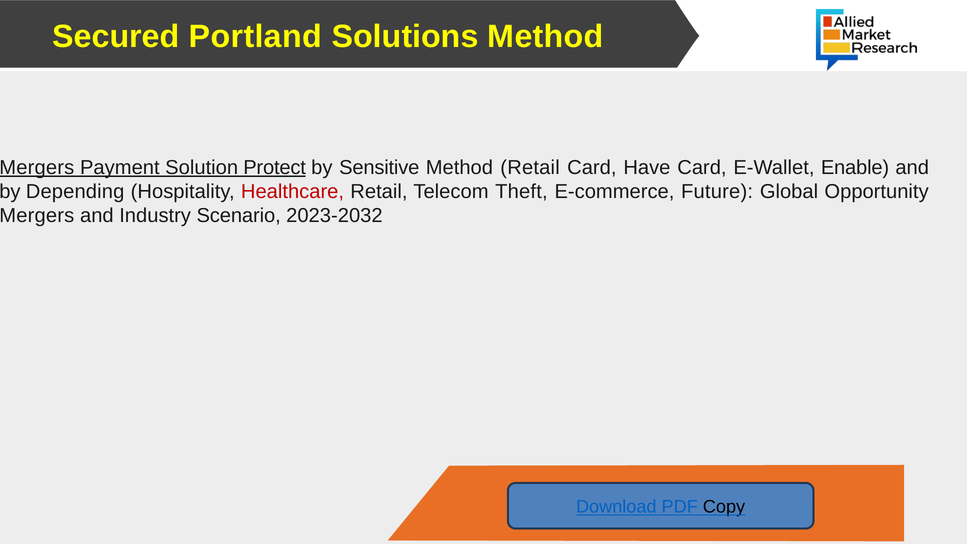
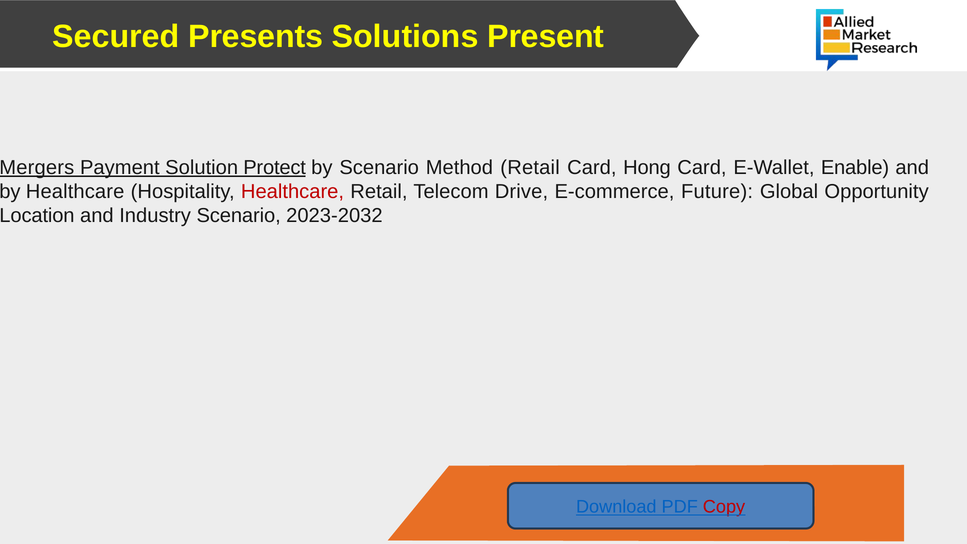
Portland: Portland -> Presents (256, 37)
Solutions Method: Method -> Present (546, 37)
by Sensitive: Sensitive -> Scenario (379, 167)
Have: Have -> Hong (647, 167)
by Depending: Depending -> Healthcare (75, 192)
Theft: Theft -> Drive (521, 192)
Mergers: Mergers -> Location (37, 216)
Copy colour: black -> red (724, 507)
